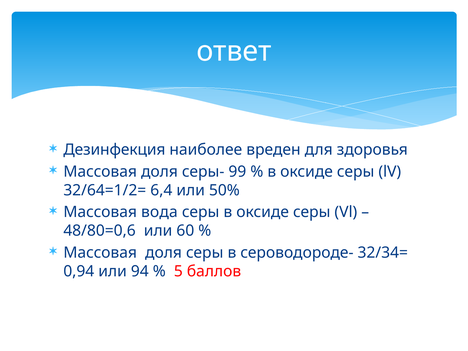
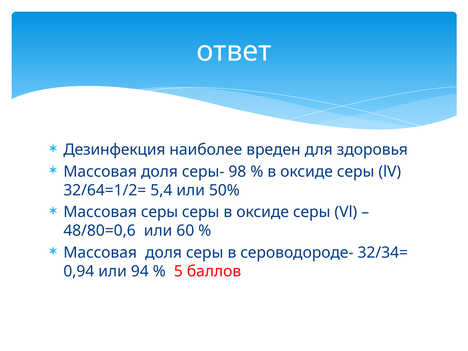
99: 99 -> 98 (237, 172)
6,4: 6,4 -> 5,4 (161, 190)
Массовая вода: вода -> серы (160, 212)
